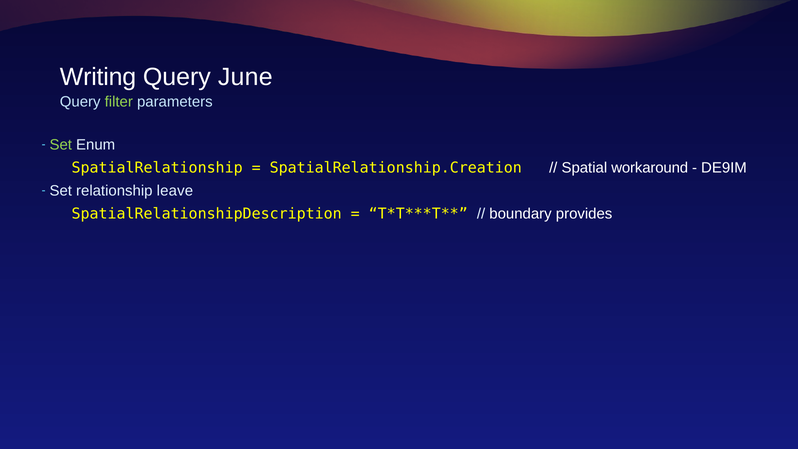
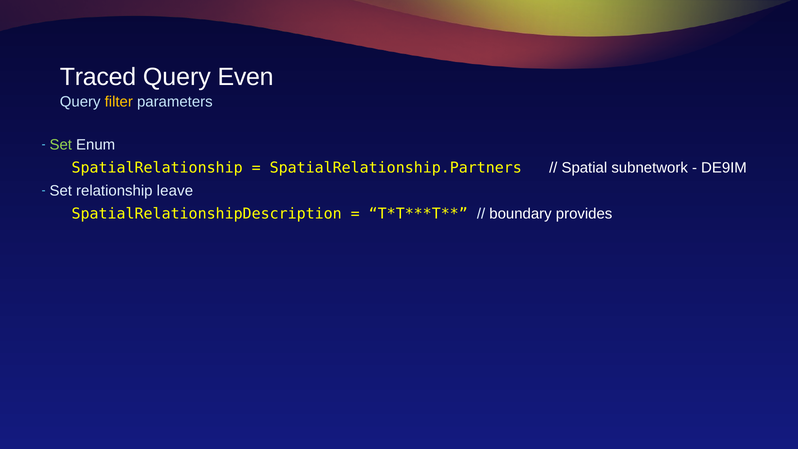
Writing: Writing -> Traced (98, 77)
June: June -> Even (246, 77)
filter colour: light green -> yellow (119, 102)
SpatialRelationship.Creation: SpatialRelationship.Creation -> SpatialRelationship.Partners (396, 168)
workaround: workaround -> subnetwork (650, 168)
